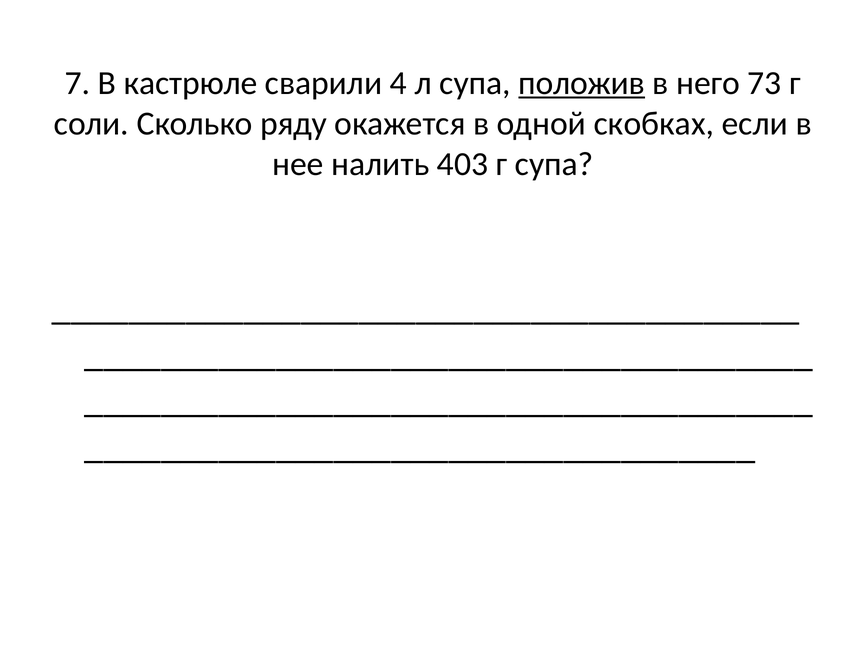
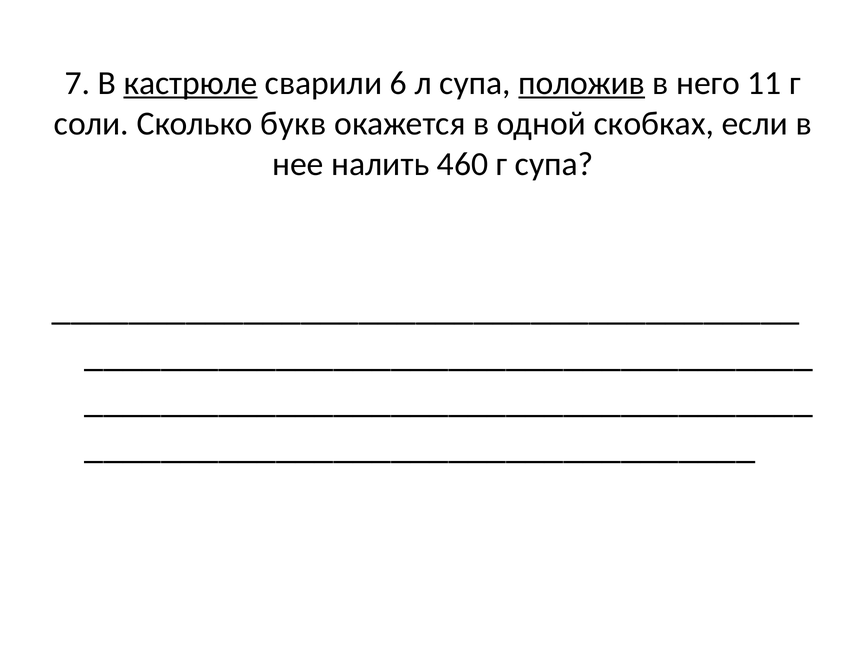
кастрюле underline: none -> present (191, 83)
4: 4 -> 6 (398, 83)
73: 73 -> 11 (764, 83)
ряду: ряду -> букв (293, 124)
403: 403 -> 460 (463, 164)
